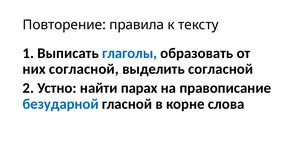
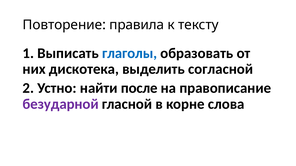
них согласной: согласной -> дискотека (84, 69)
парах: парах -> после (139, 88)
безударной colour: blue -> purple (61, 104)
